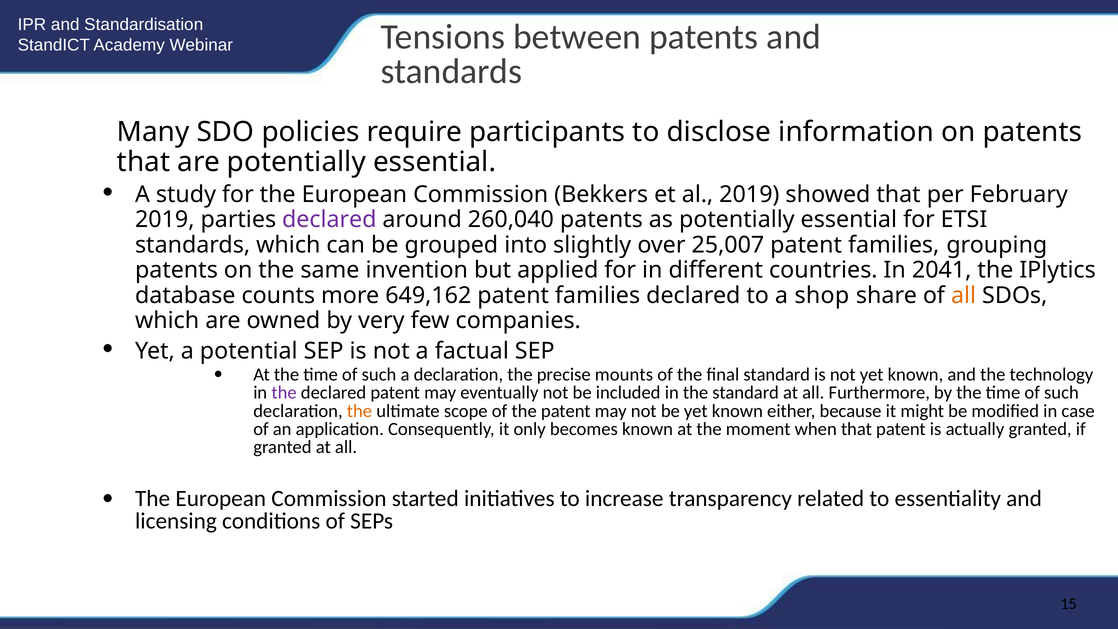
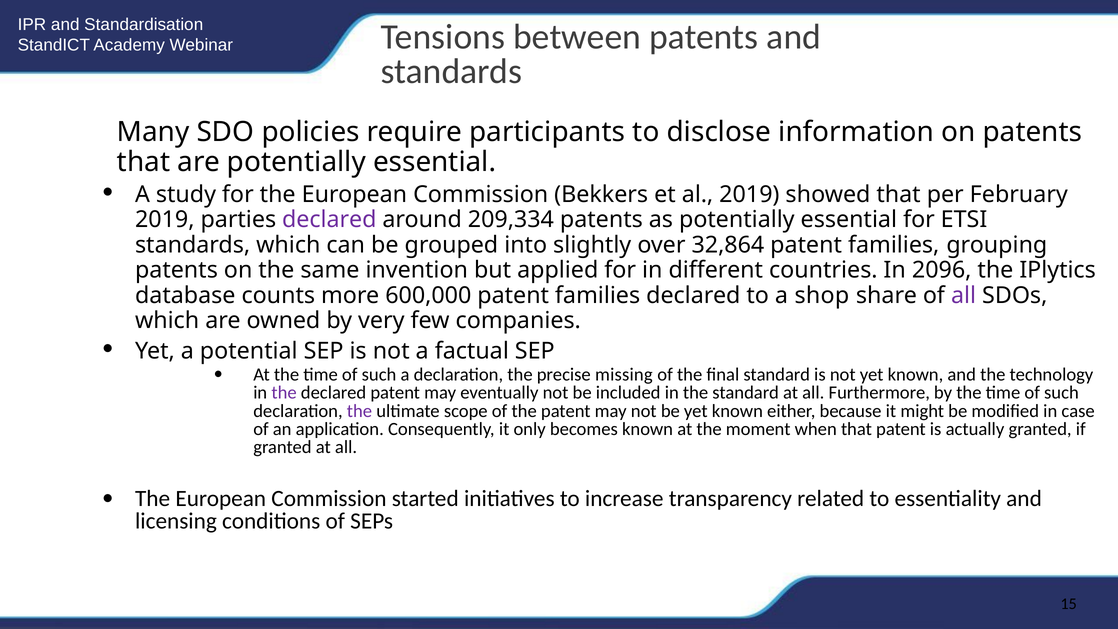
260,040: 260,040 -> 209,334 (511, 220)
25,007: 25,007 -> 32,864 (728, 245)
2041: 2041 -> 2096 (942, 270)
649,162: 649,162 -> 600,000 (428, 295)
all colour: orange -> purple (964, 295)
mounts: mounts -> missing (624, 375)
the colour: orange -> purple (359, 411)
